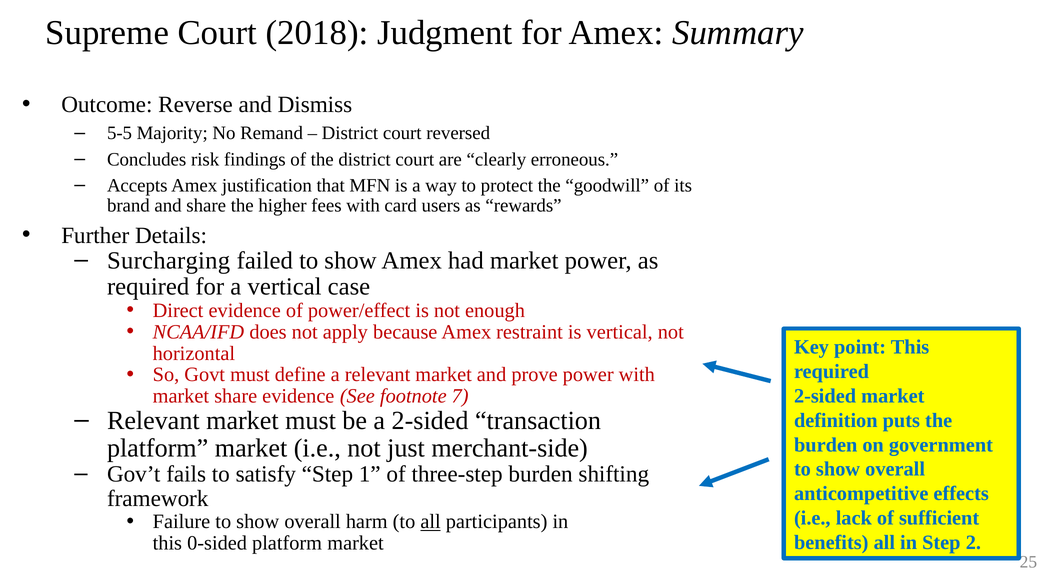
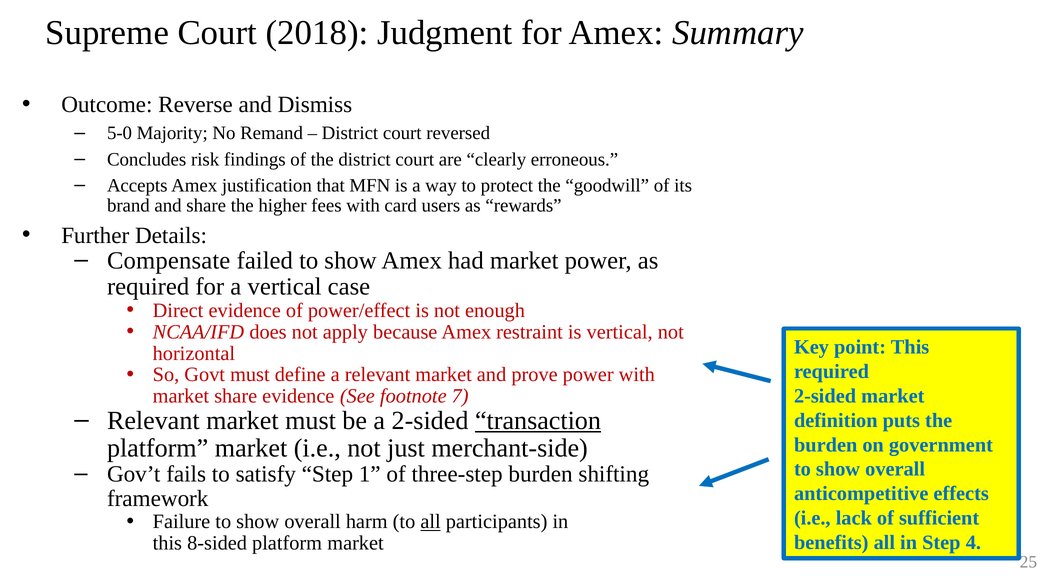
5-5: 5-5 -> 5-0 (120, 133)
Surcharging: Surcharging -> Compensate (169, 261)
transaction underline: none -> present (538, 421)
2: 2 -> 4 (973, 542)
0-sided: 0-sided -> 8-sided (217, 543)
